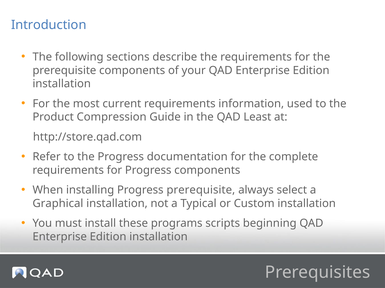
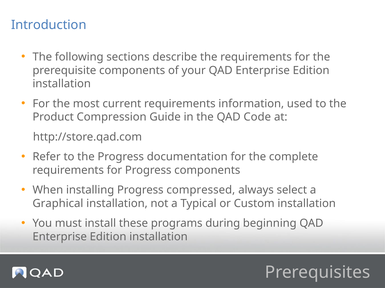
Least: Least -> Code (257, 117)
Progress prerequisite: prerequisite -> compressed (201, 190)
scripts: scripts -> during (223, 224)
